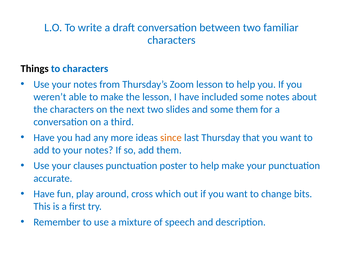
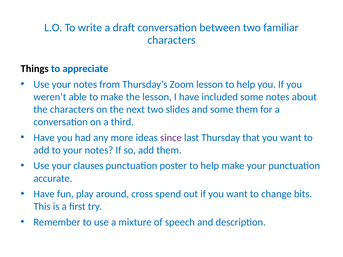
to characters: characters -> appreciate (85, 69)
since colour: orange -> purple (171, 138)
which: which -> spend (168, 194)
